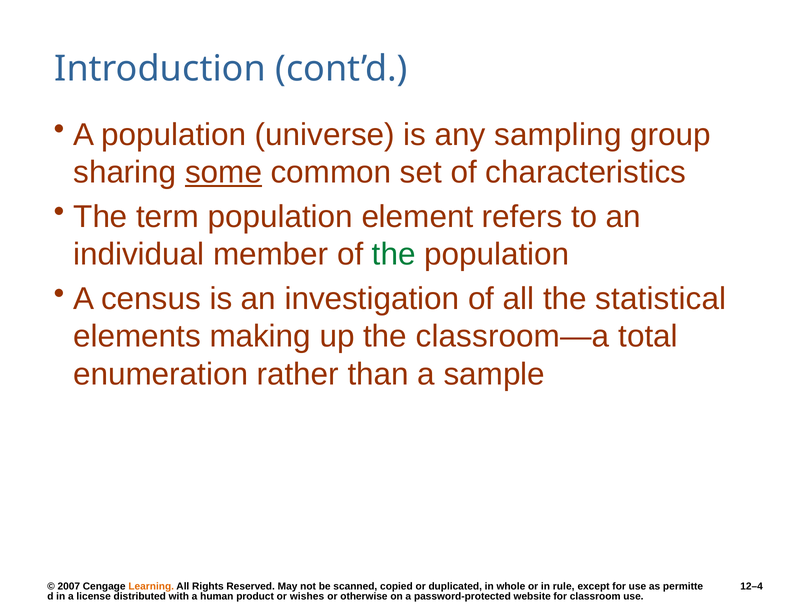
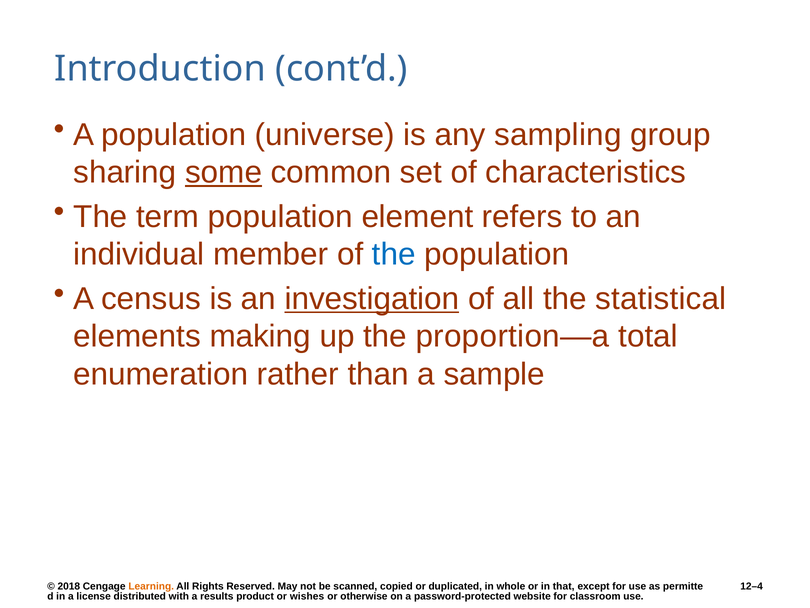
the colour: green -> blue (394, 254)
investigation underline: none -> present (372, 298)
classroom—a: classroom—a -> proportion—a (512, 336)
2007: 2007 -> 2018 (69, 586)
rule: rule -> that (564, 586)
human: human -> results (217, 596)
